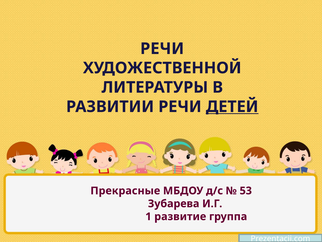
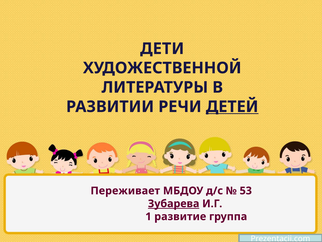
РЕЧИ: РЕЧИ -> ДЕТИ (162, 49)
Прекрасные: Прекрасные -> Переживает (125, 190)
Зубарева underline: none -> present (174, 203)
